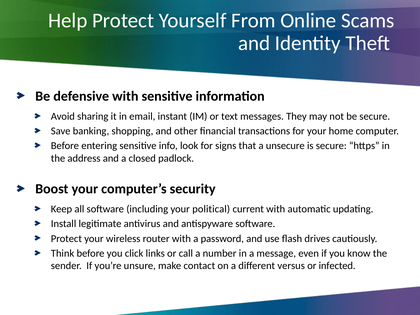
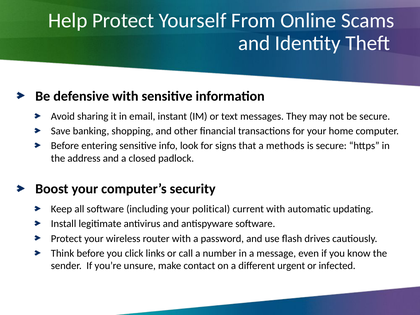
unsecure: unsecure -> methods (285, 146)
versus: versus -> urgent (291, 266)
